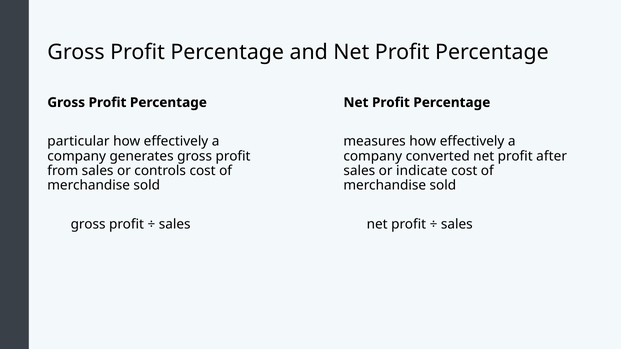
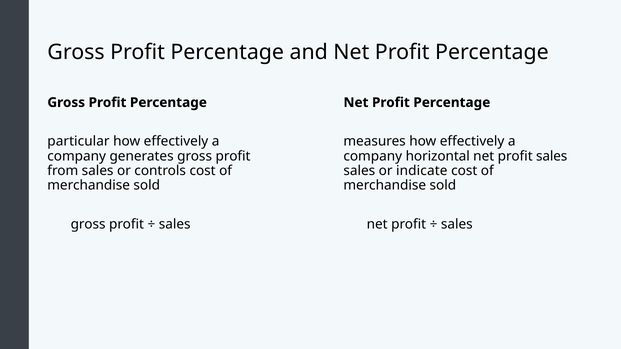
converted: converted -> horizontal (438, 156)
profit after: after -> sales (552, 156)
